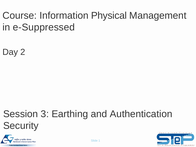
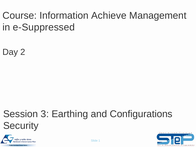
Physical: Physical -> Achieve (109, 16)
Authentication: Authentication -> Configurations (141, 114)
